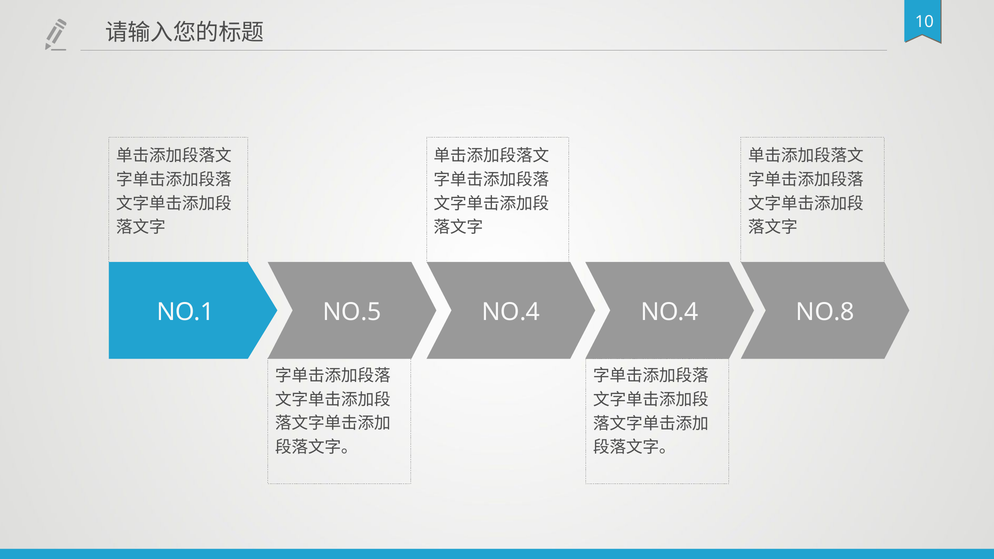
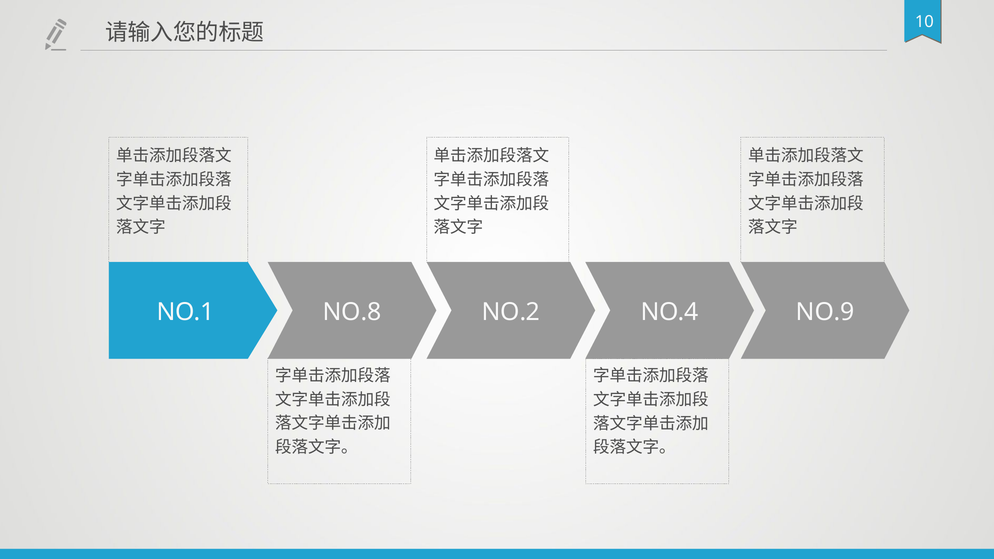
NO.5: NO.5 -> NO.8 (352, 312)
NO.1 NO.4: NO.4 -> NO.2 (511, 312)
NO.8: NO.8 -> NO.9 (825, 312)
